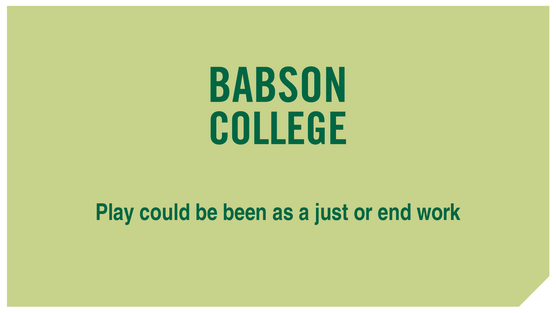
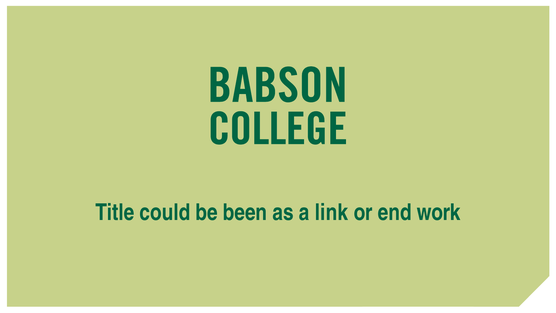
Play: Play -> Title (115, 212)
just: just -> link (331, 212)
